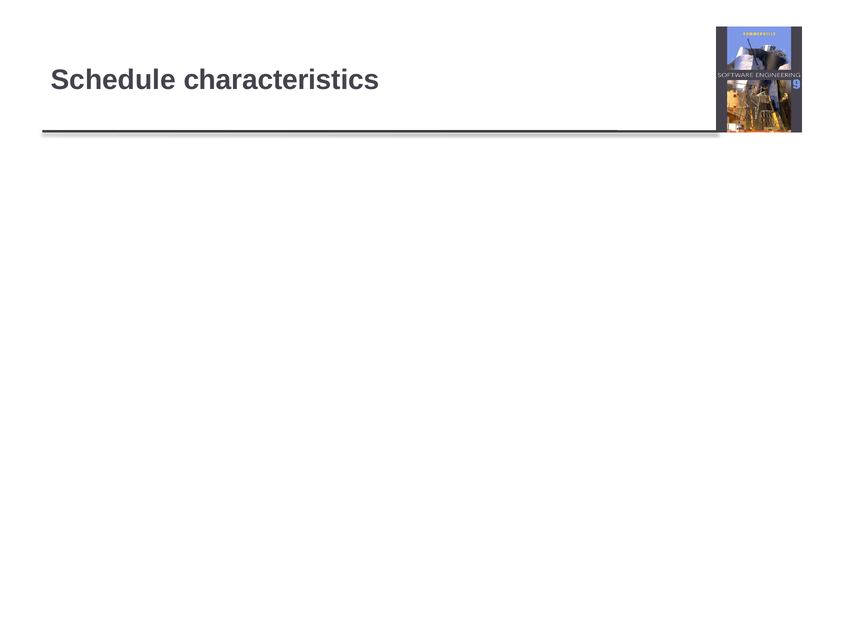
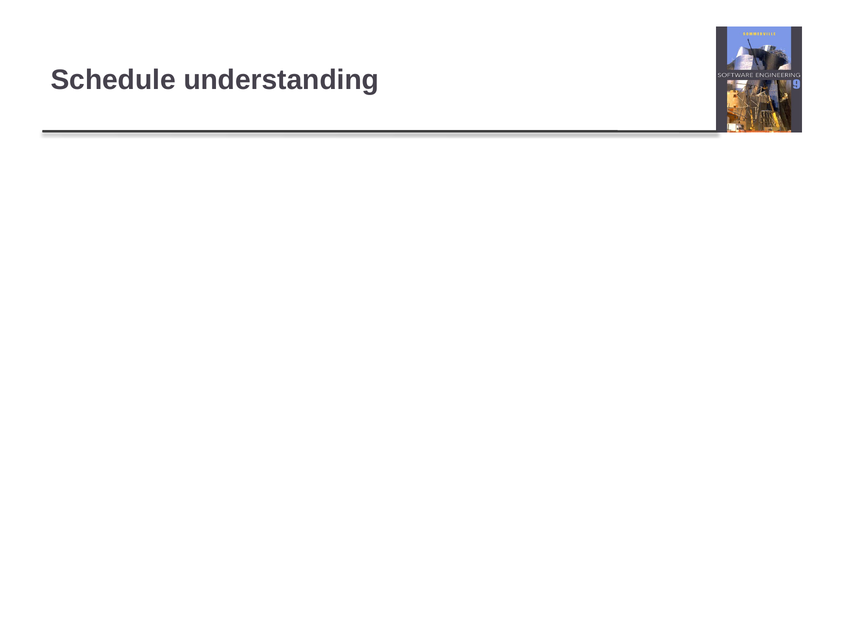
characteristics: characteristics -> understanding (281, 80)
